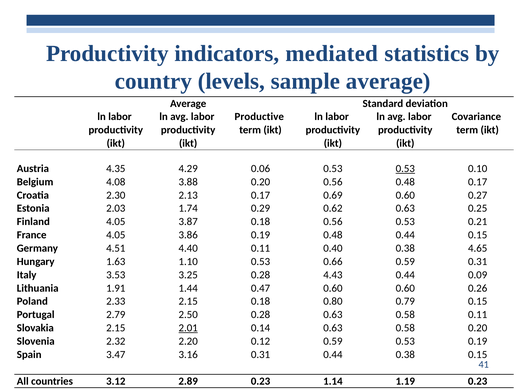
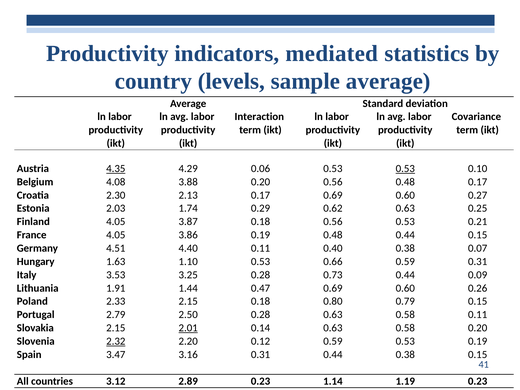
Productive: Productive -> Interaction (259, 117)
4.35 underline: none -> present (116, 169)
4.65: 4.65 -> 0.07 (478, 248)
4.43: 4.43 -> 0.73 (333, 275)
0.47 0.60: 0.60 -> 0.69 (333, 288)
2.32 underline: none -> present (116, 341)
